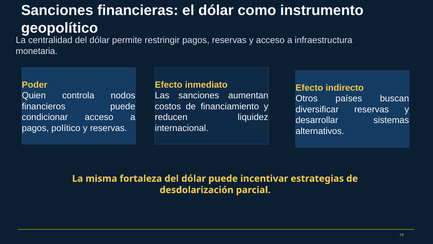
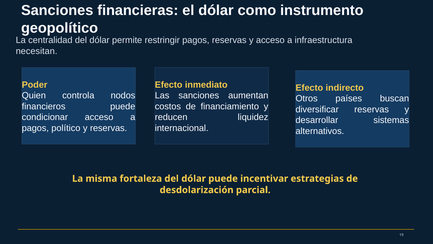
monetaria: monetaria -> necesitan (37, 51)
